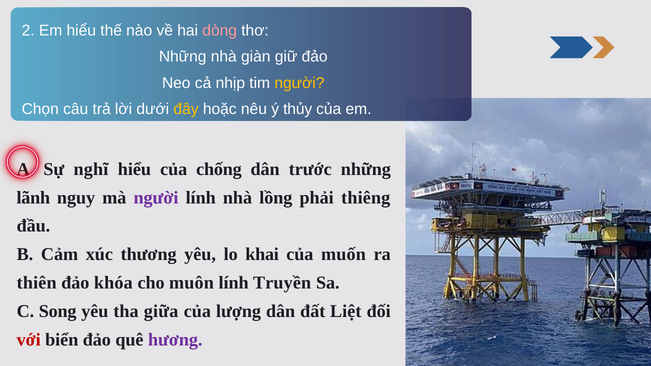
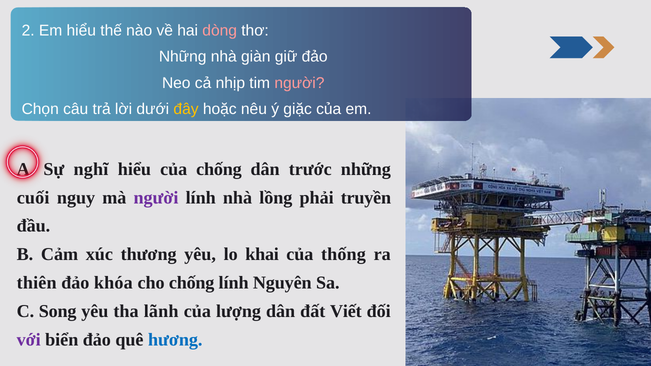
người colour: yellow -> pink (299, 83)
thủy: thủy -> giặc (298, 109)
lãnh: lãnh -> cuối (33, 198)
thiêng: thiêng -> truyền (366, 198)
muốn: muốn -> thống (343, 255)
cho muôn: muôn -> chống (192, 283)
Truyền: Truyền -> Nguyên (282, 283)
giữa: giữa -> lãnh (161, 311)
Liệt: Liệt -> Viết (346, 311)
với colour: red -> purple (29, 340)
hương colour: purple -> blue (175, 340)
